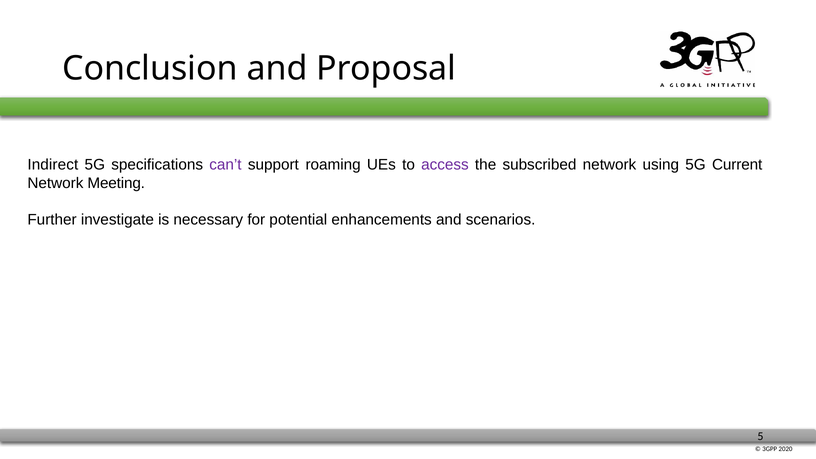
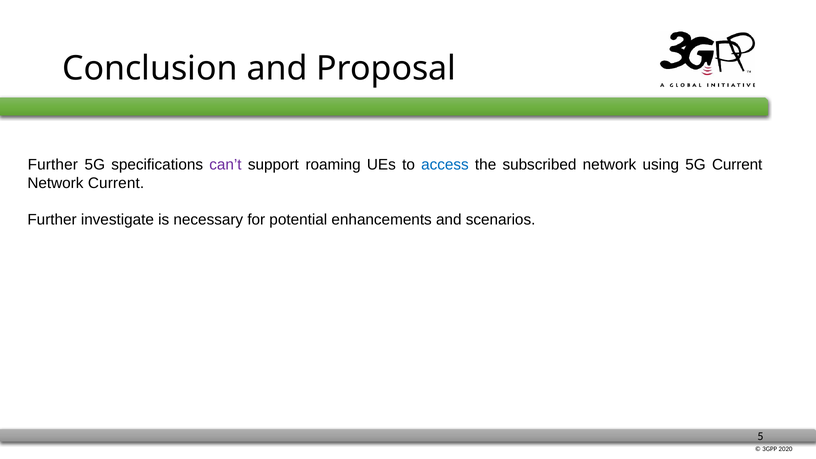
Indirect: Indirect -> Further (53, 165)
access colour: purple -> blue (445, 165)
Network Meeting: Meeting -> Current (116, 183)
